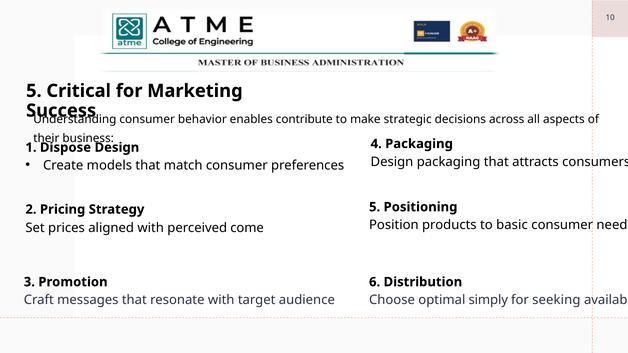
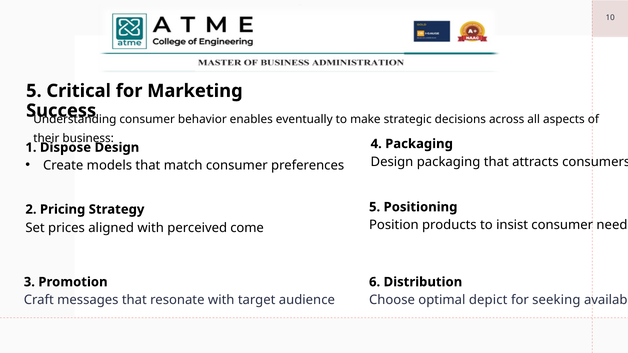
contribute: contribute -> eventually (304, 120)
basic: basic -> insist (512, 225)
simply: simply -> depict (488, 300)
